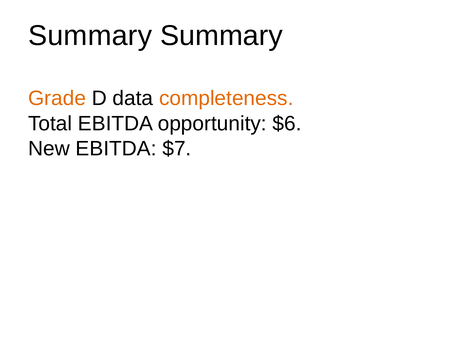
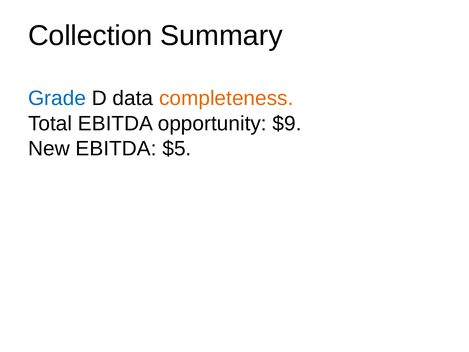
Summary: Summary -> Collection (90, 36)
Grade colour: orange -> blue (57, 98)
$6: $6 -> $9 (287, 123)
$7: $7 -> $5 (177, 148)
